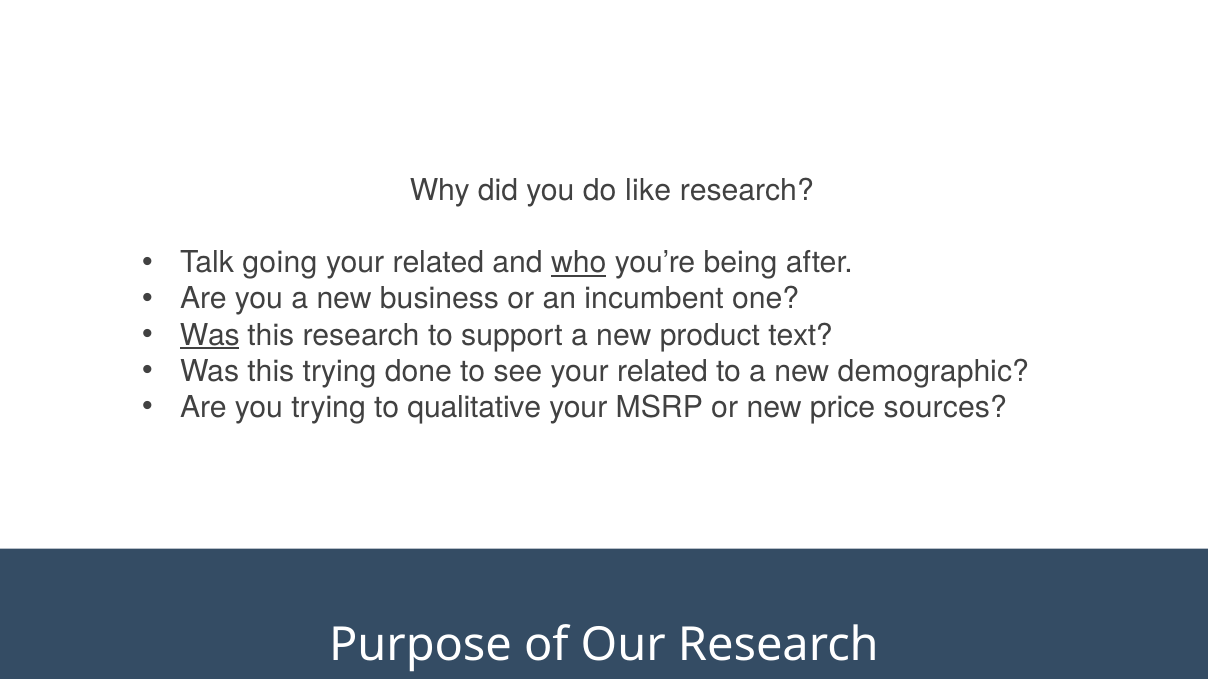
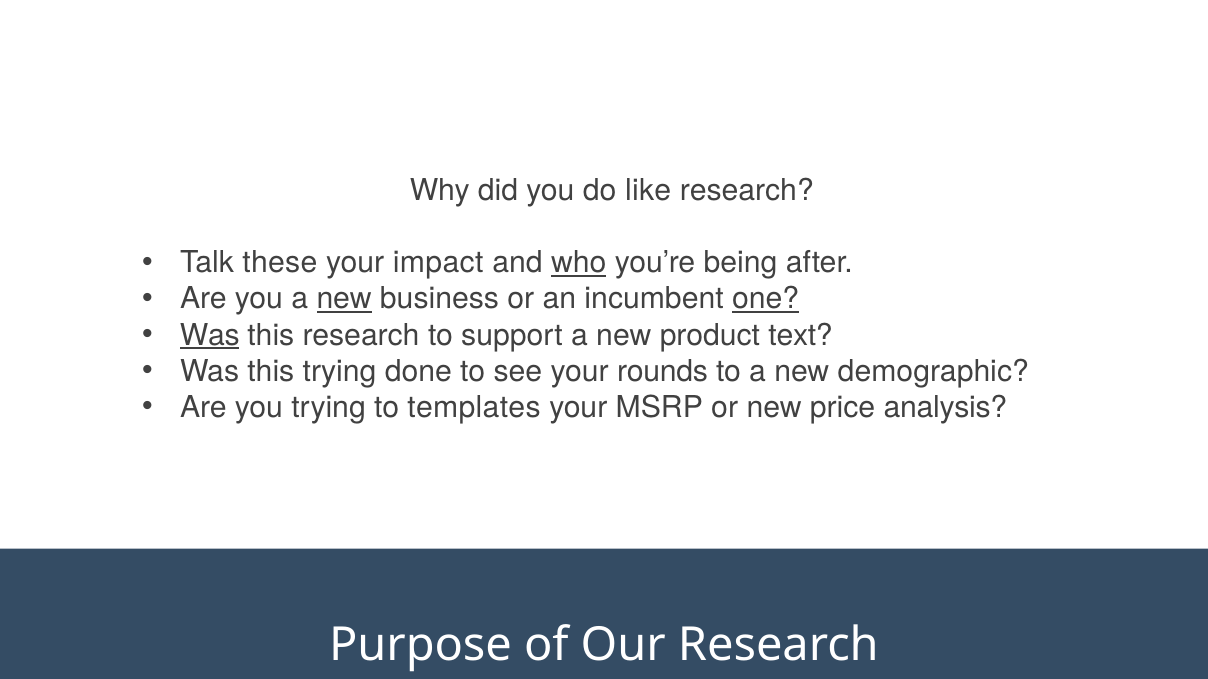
going: going -> these (280, 263)
related: related -> impact (438, 263)
new underline: none -> present (344, 299)
one underline: none -> present (766, 299)
see your related: related -> rounds (662, 372)
qualitative: qualitative -> templates (474, 408)
sources: sources -> analysis (945, 408)
